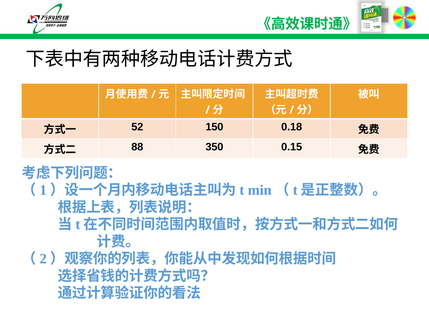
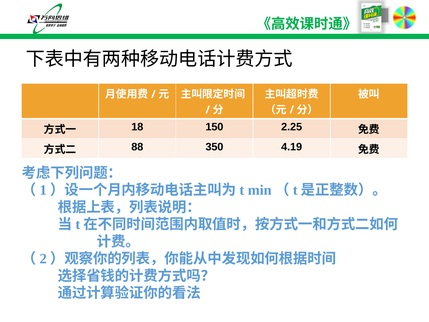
52: 52 -> 18 (137, 127)
0.18: 0.18 -> 2.25 (292, 127)
0.15: 0.15 -> 4.19 (292, 147)
